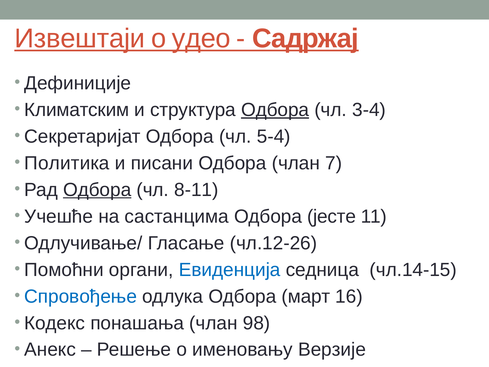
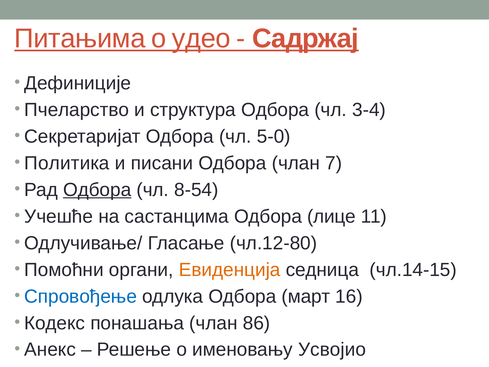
Извештаји: Извештаји -> Питањима (80, 39)
Климатским: Климатским -> Пчеларство (77, 110)
Одбора underline: present -> none (275, 110)
5-4: 5-4 -> 5-0 (274, 136)
8-11: 8-11 -> 8-54 (196, 190)
јесте: јесте -> лице (332, 216)
чл.12-26: чл.12-26 -> чл.12-80 (274, 243)
Евиденција colour: blue -> orange (230, 270)
98: 98 -> 86 (257, 323)
Верзије: Верзије -> Усвојио (332, 349)
